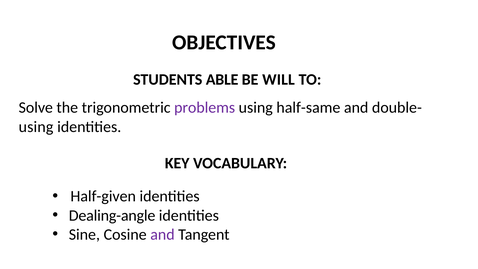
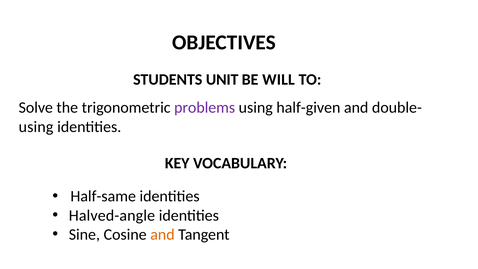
ABLE: ABLE -> UNIT (222, 80)
half-same: half-same -> half-given (308, 108)
Half-given: Half-given -> Half-same (103, 196)
Dealing-angle: Dealing-angle -> Halved-angle (112, 215)
and colour: purple -> orange (162, 234)
